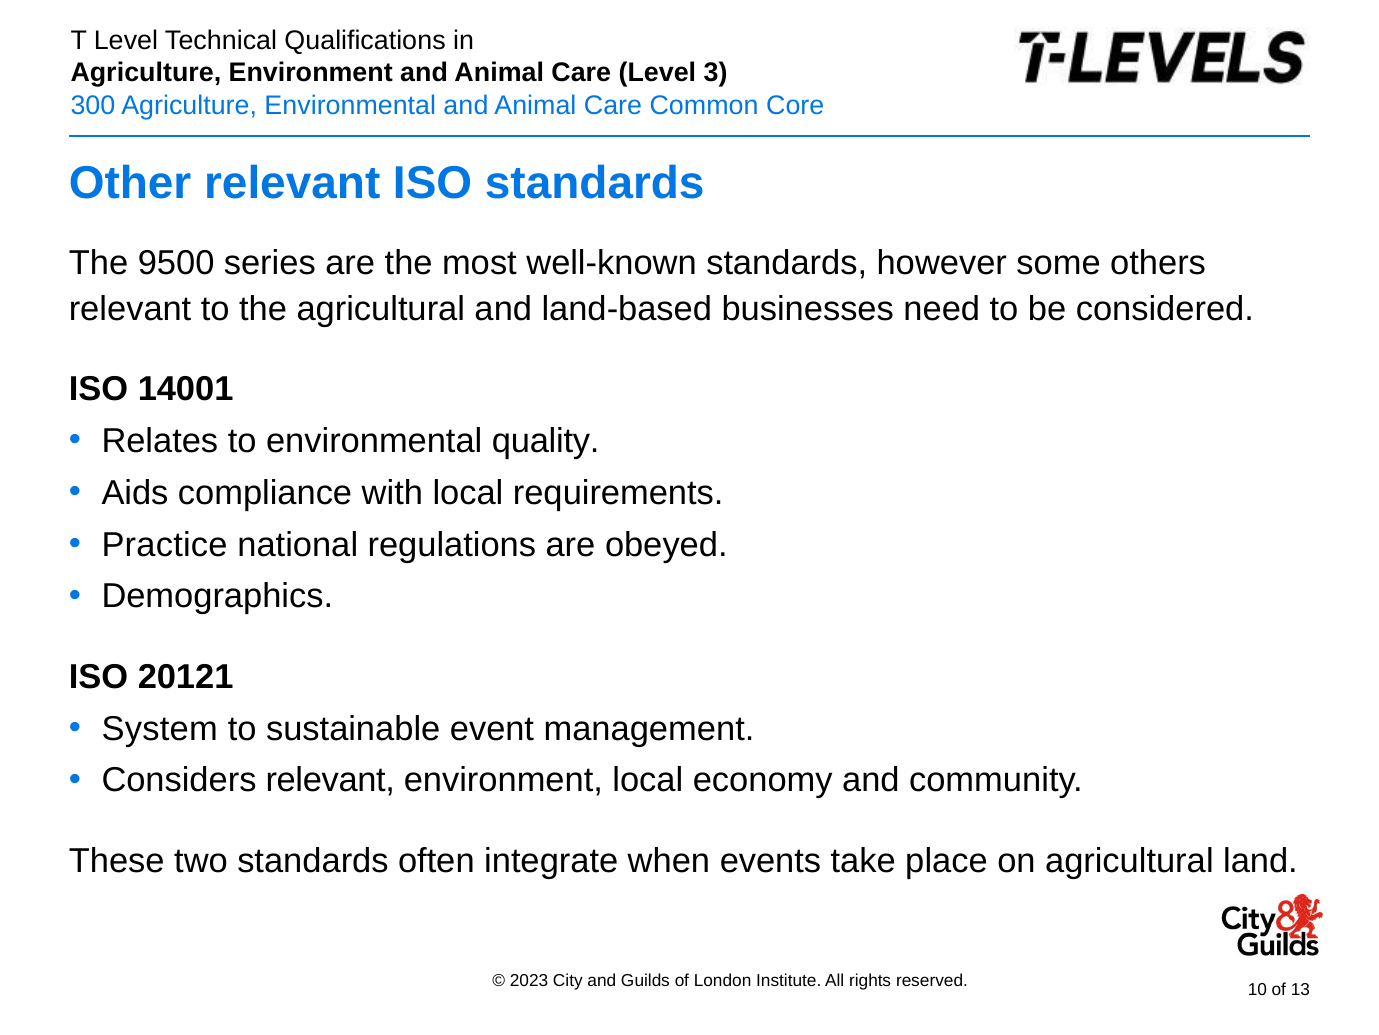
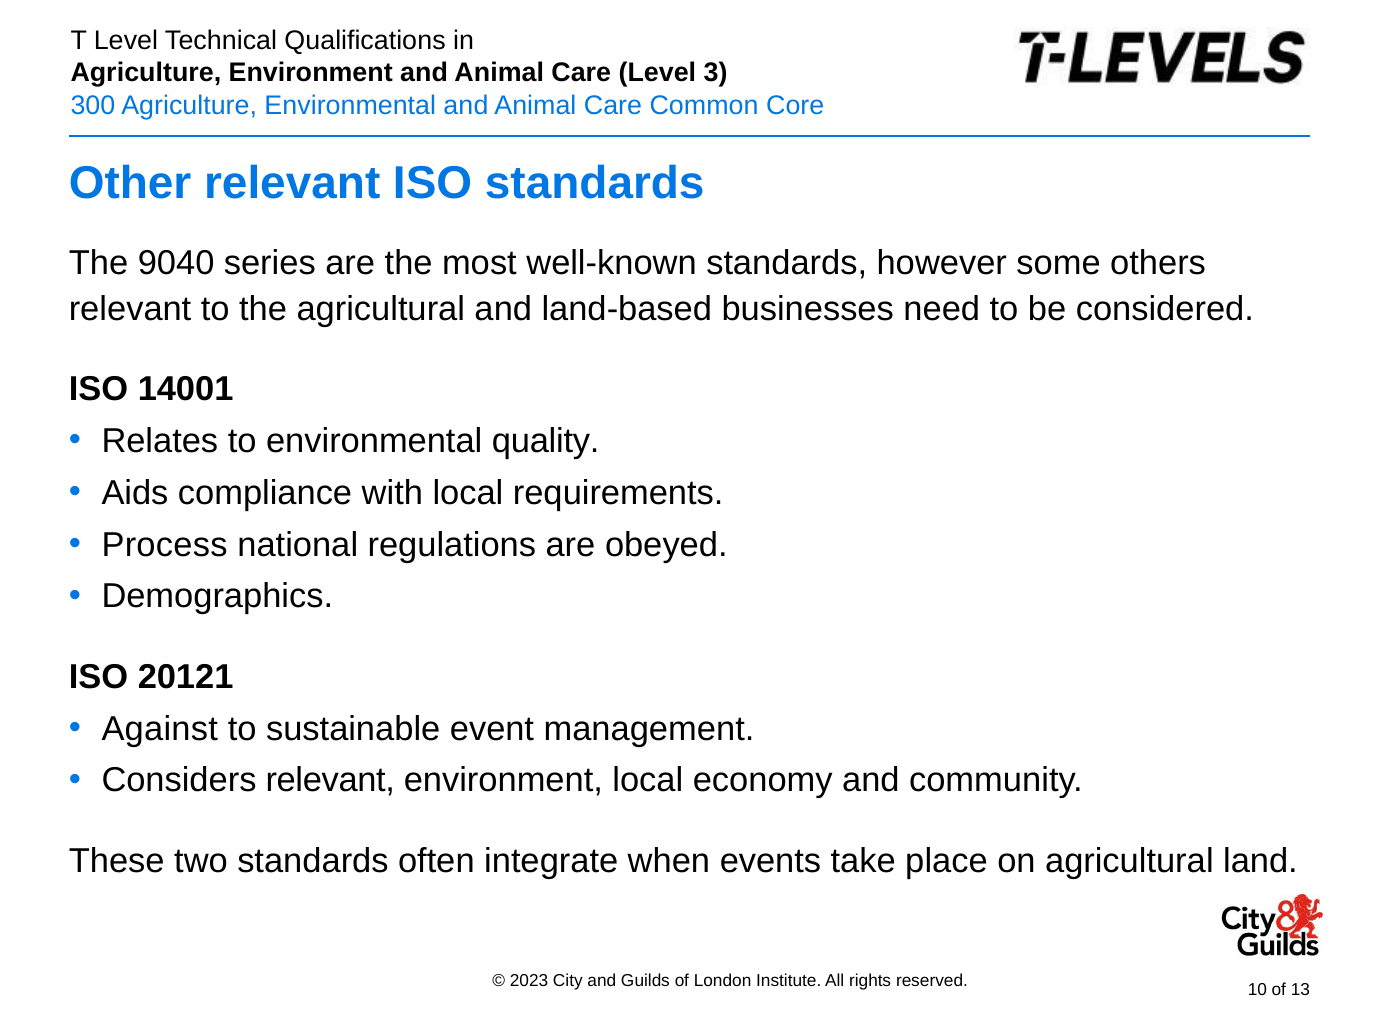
9500: 9500 -> 9040 (176, 263)
Practice: Practice -> Process (165, 544)
System: System -> Against (160, 728)
